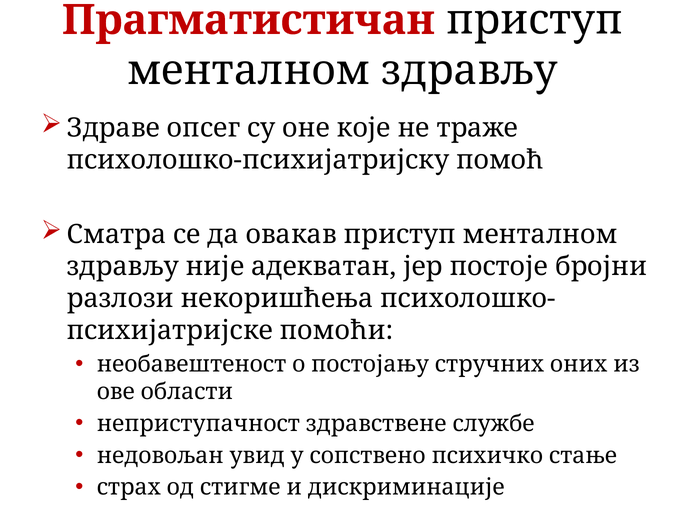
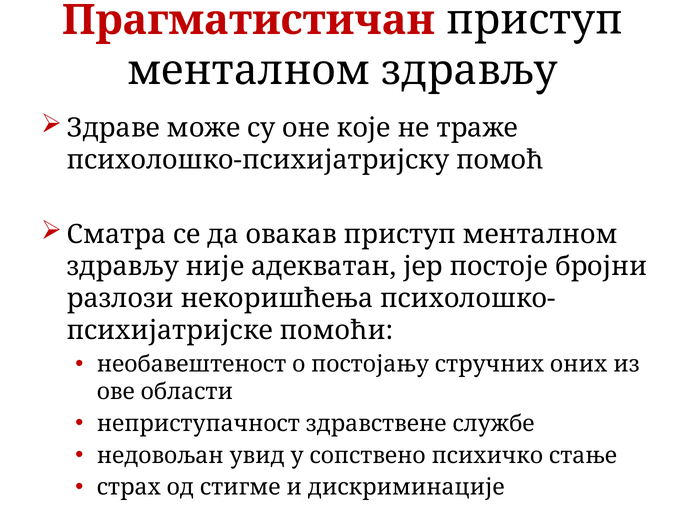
опсег: опсег -> може (204, 128)
